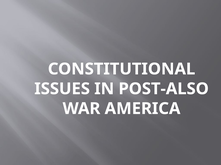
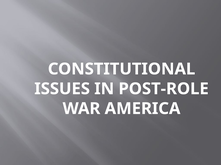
POST-ALSO: POST-ALSO -> POST-ROLE (164, 89)
